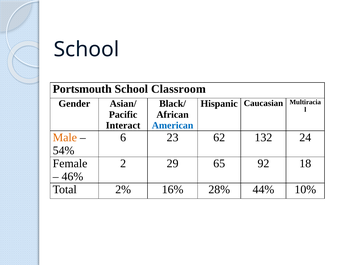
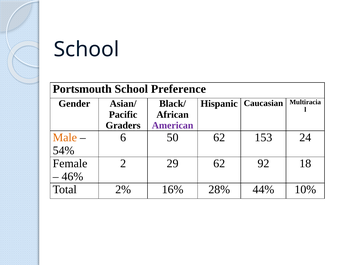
Classroom: Classroom -> Preference (178, 89)
Interact: Interact -> Graders (123, 126)
American colour: blue -> purple (173, 126)
23: 23 -> 50 (173, 138)
132: 132 -> 153 (263, 138)
29 65: 65 -> 62 (219, 164)
